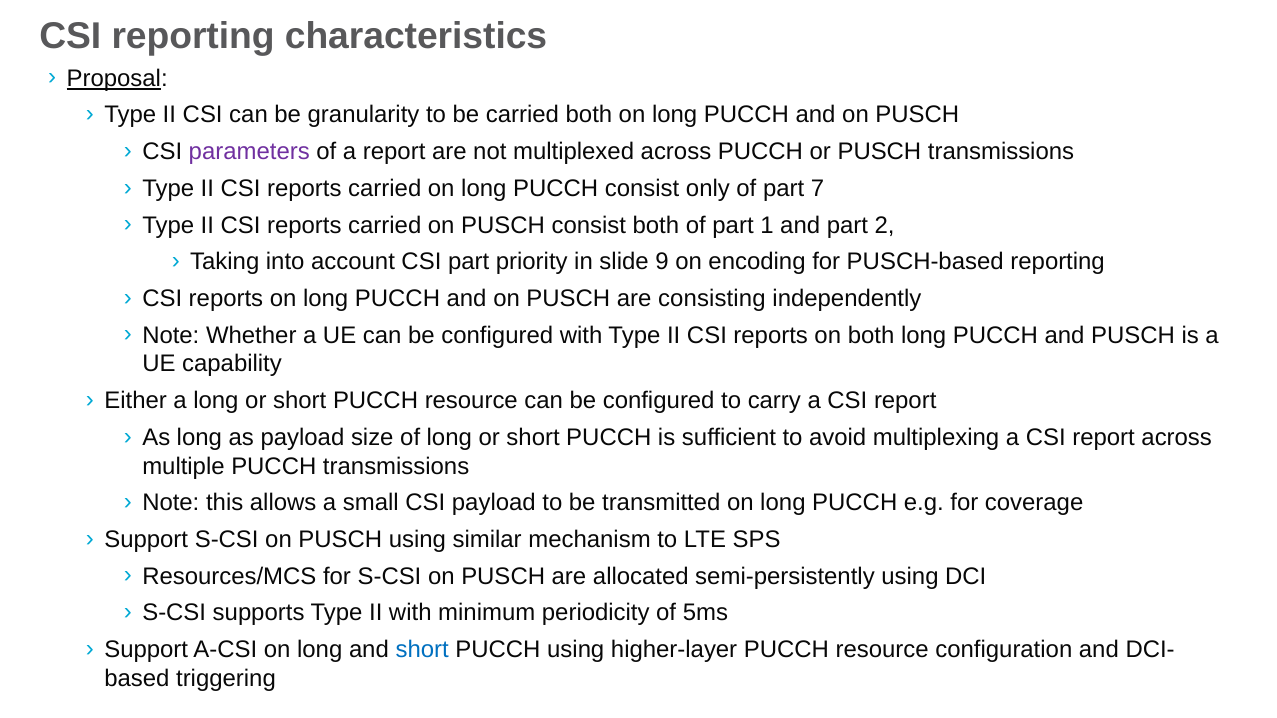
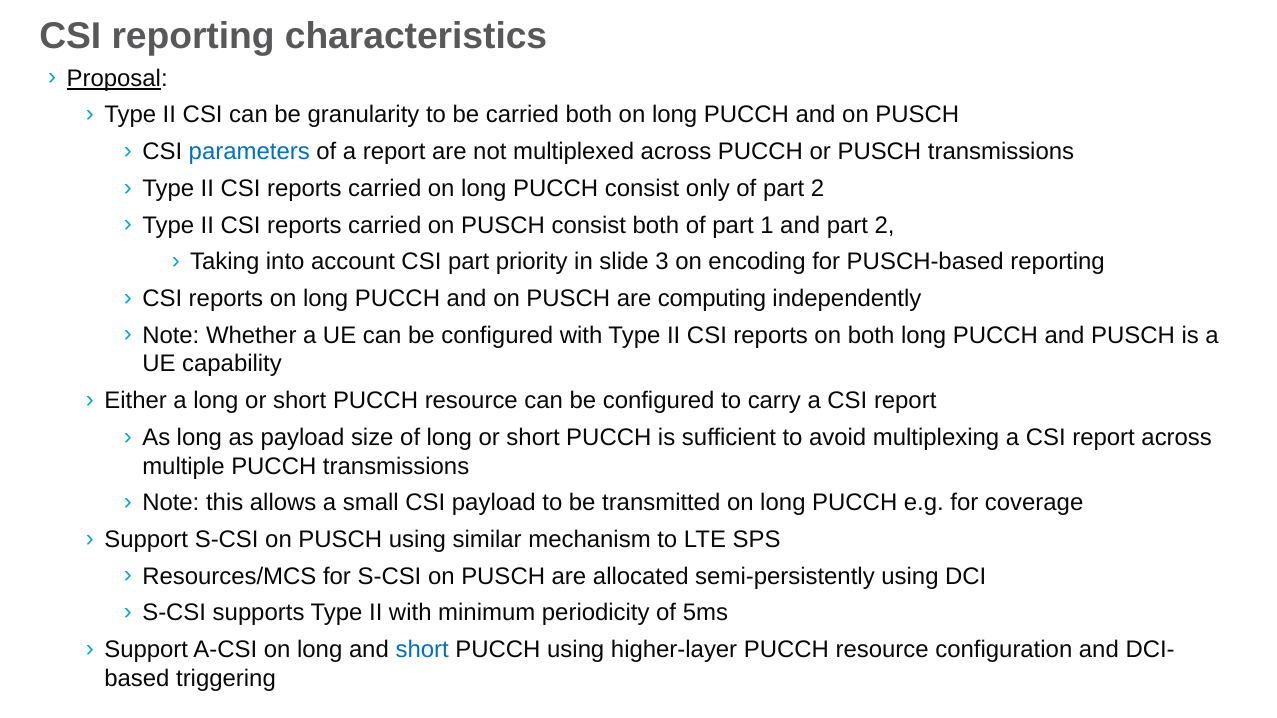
parameters colour: purple -> blue (249, 152)
of part 7: 7 -> 2 (818, 189)
9: 9 -> 3 (662, 262)
consisting: consisting -> computing (712, 299)
